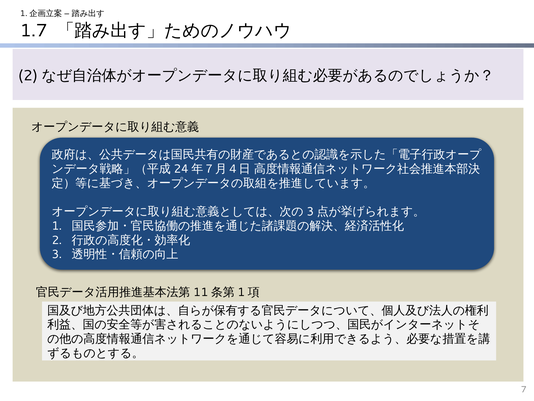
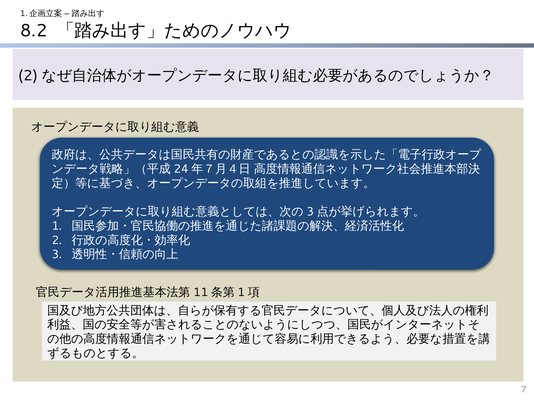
1.7: 1.7 -> 8.2 (34, 31)
